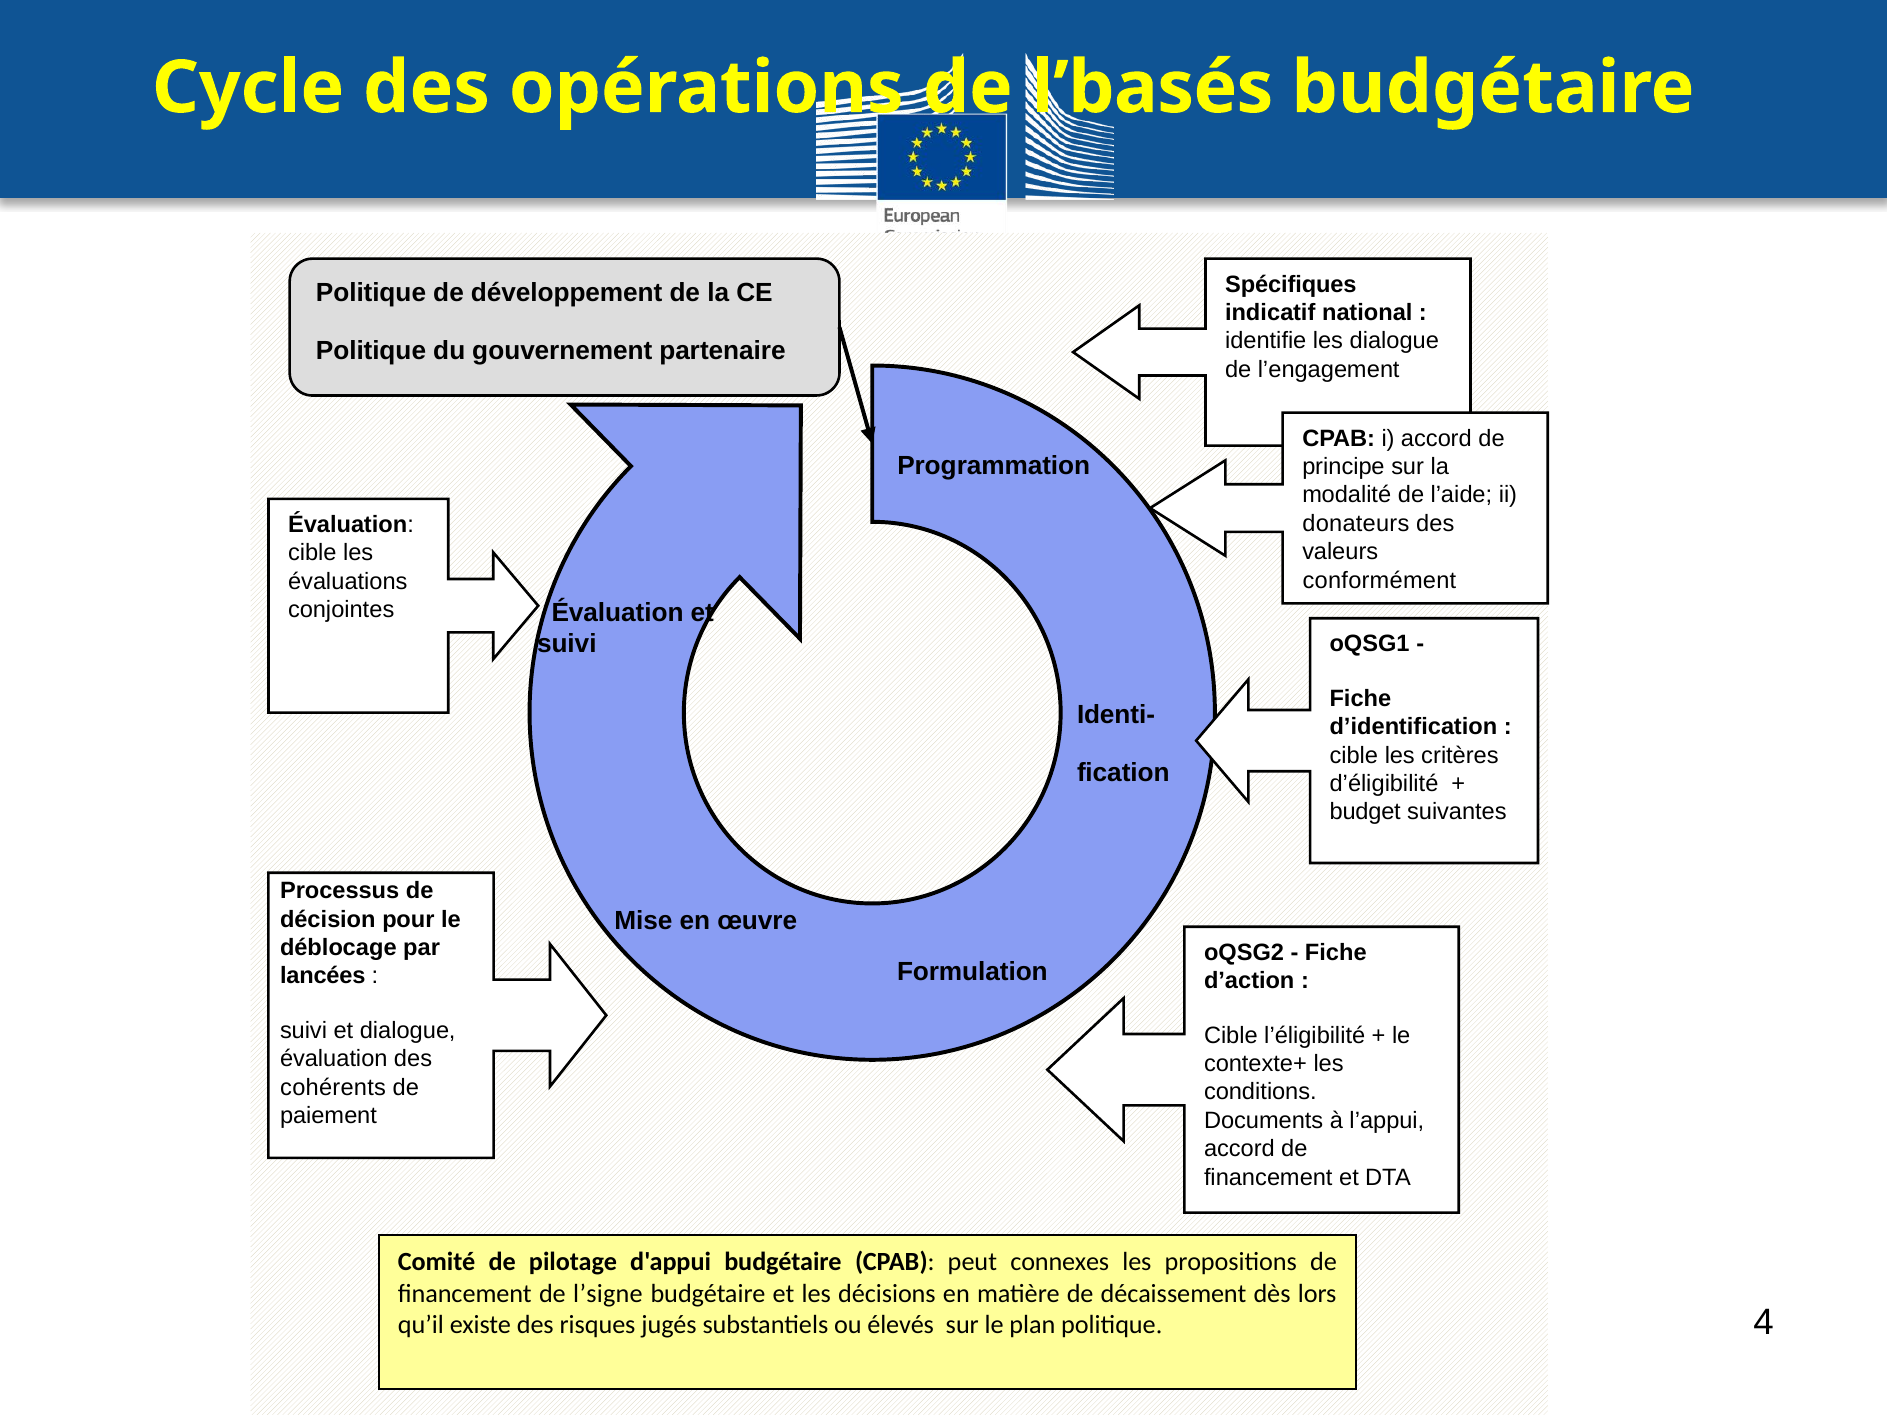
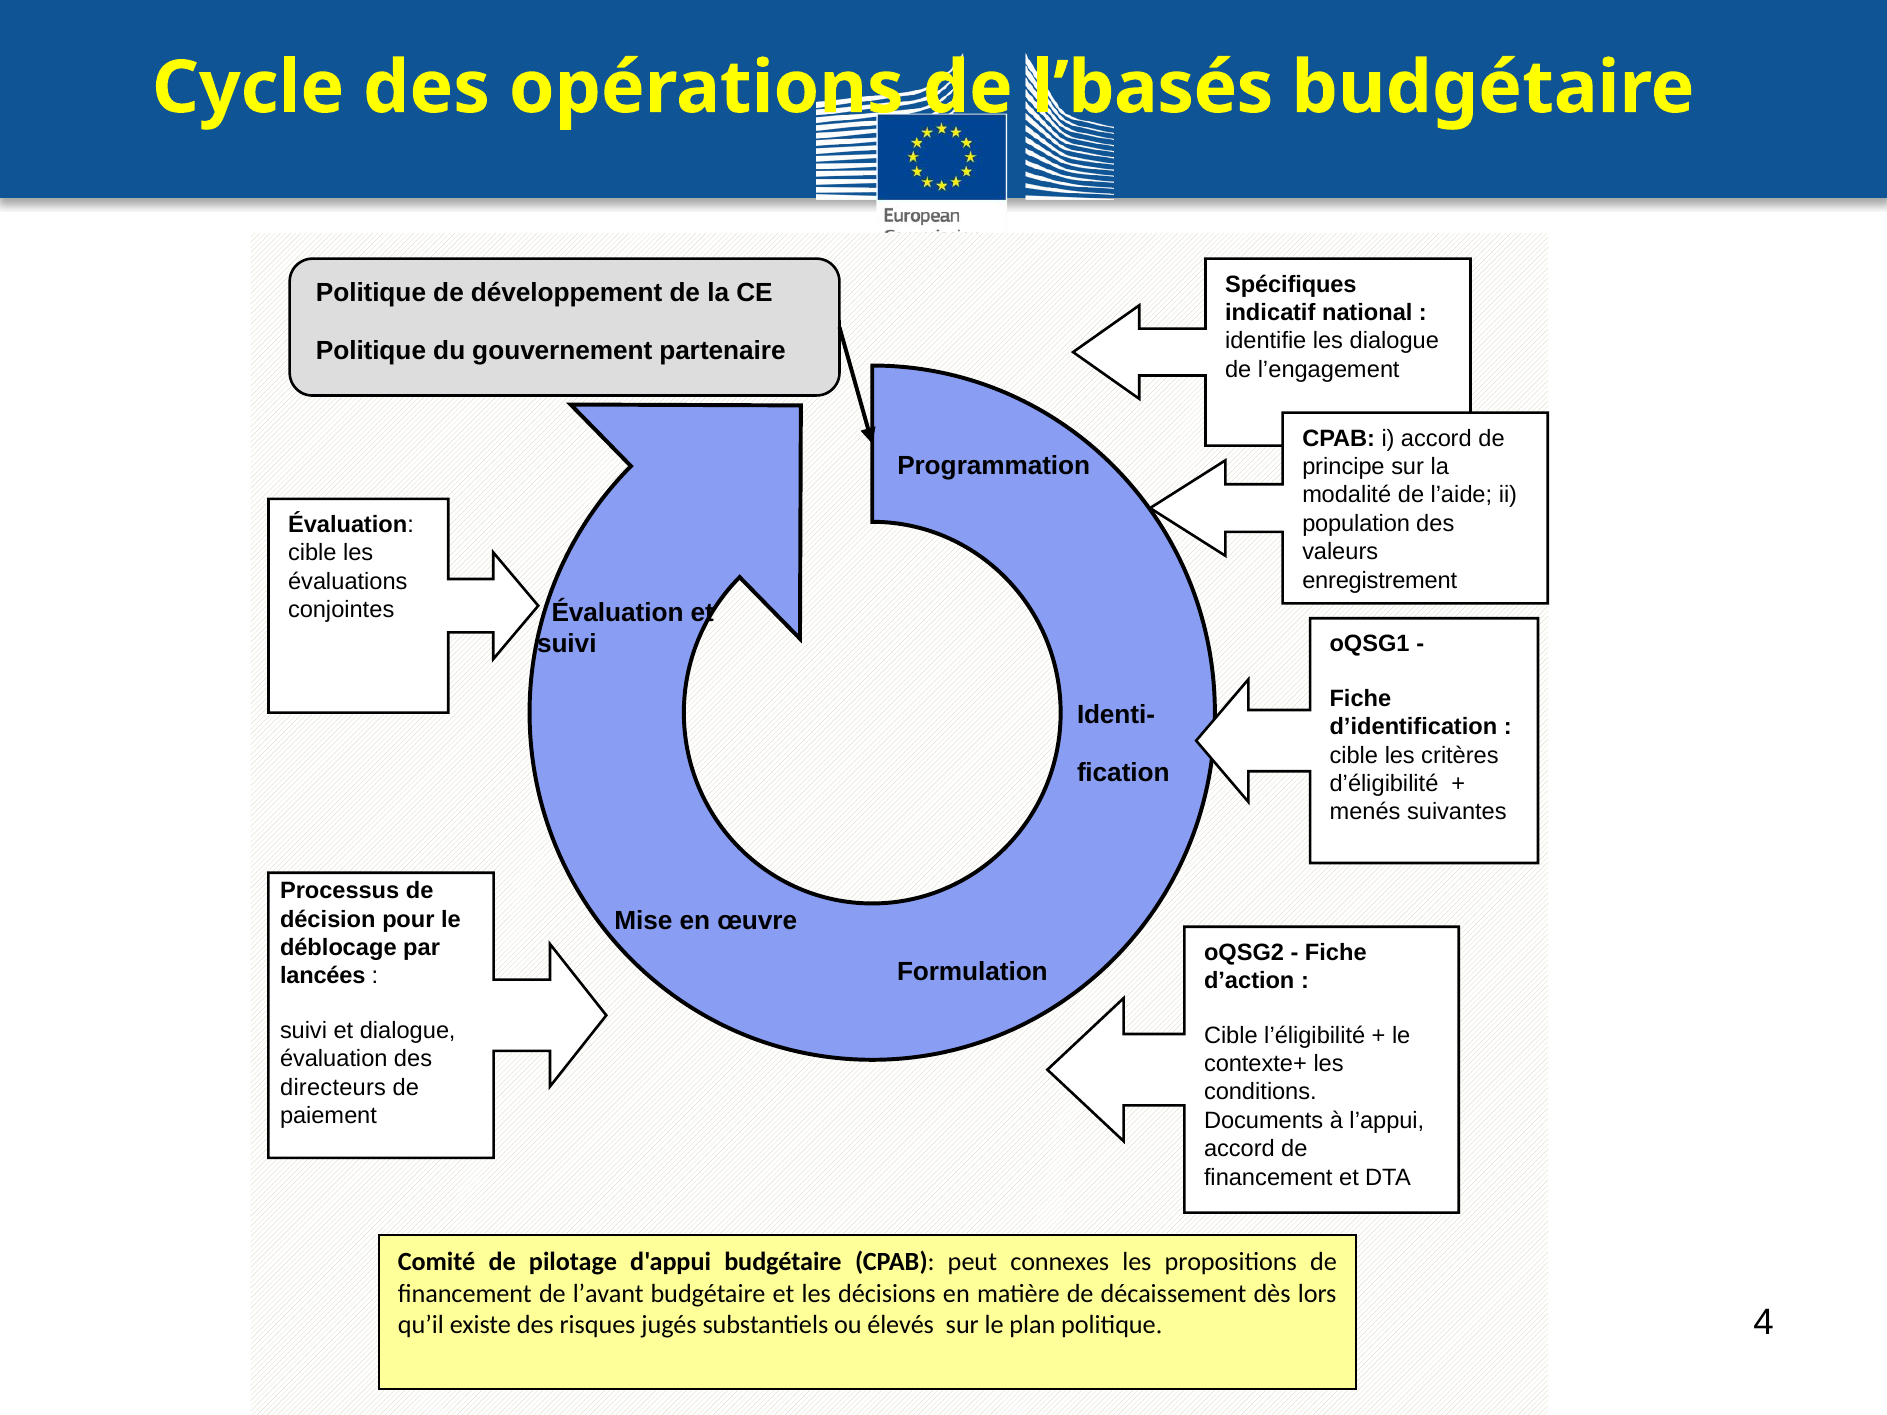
donateurs: donateurs -> population (1356, 524)
conformément: conformément -> enregistrement (1380, 580)
budget: budget -> menés (1365, 812)
cohérents: cohérents -> directeurs (333, 1088)
l’signe: l’signe -> l’avant (608, 1294)
